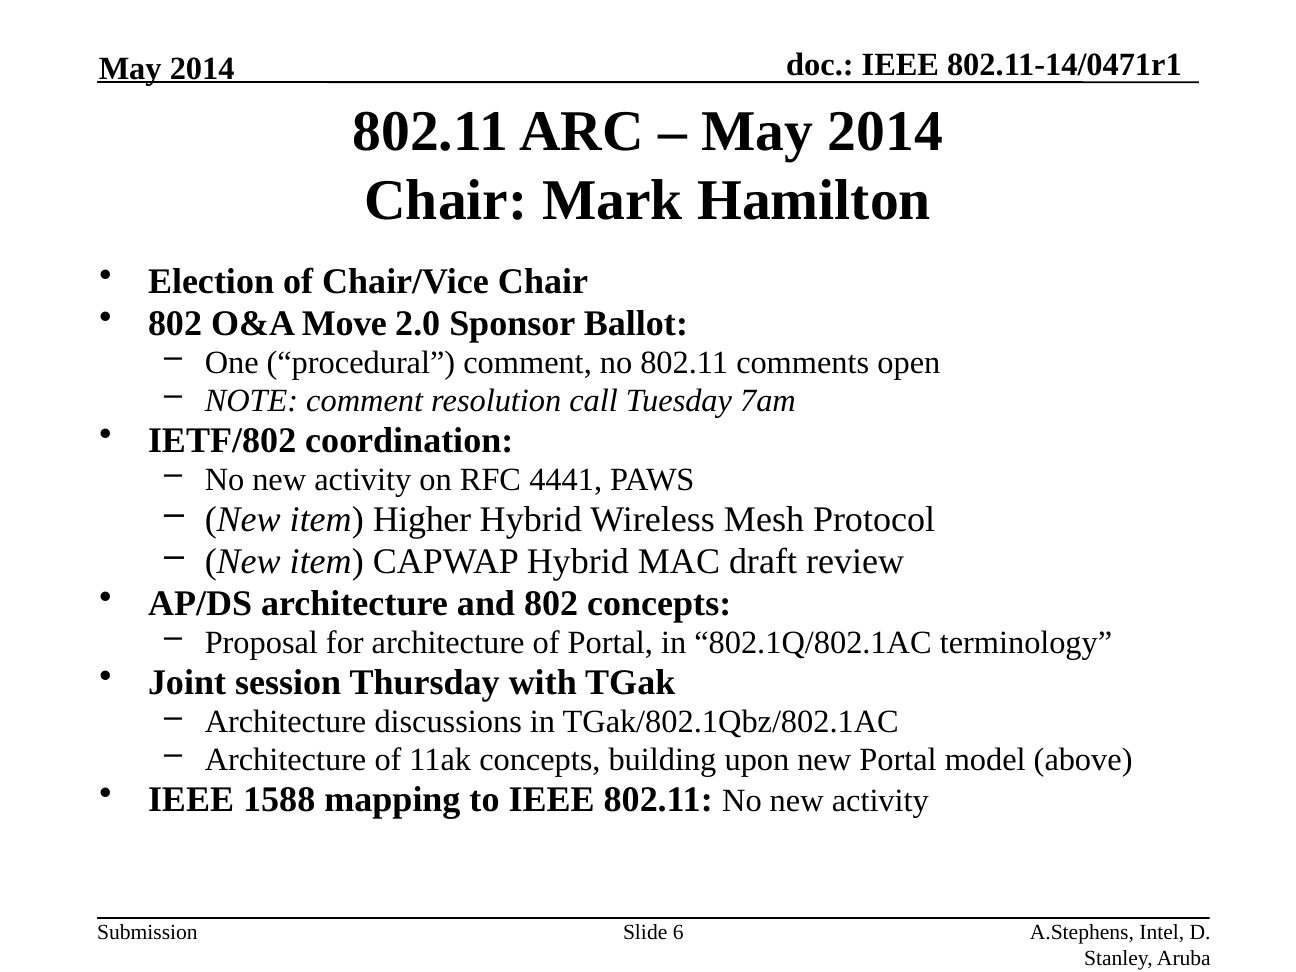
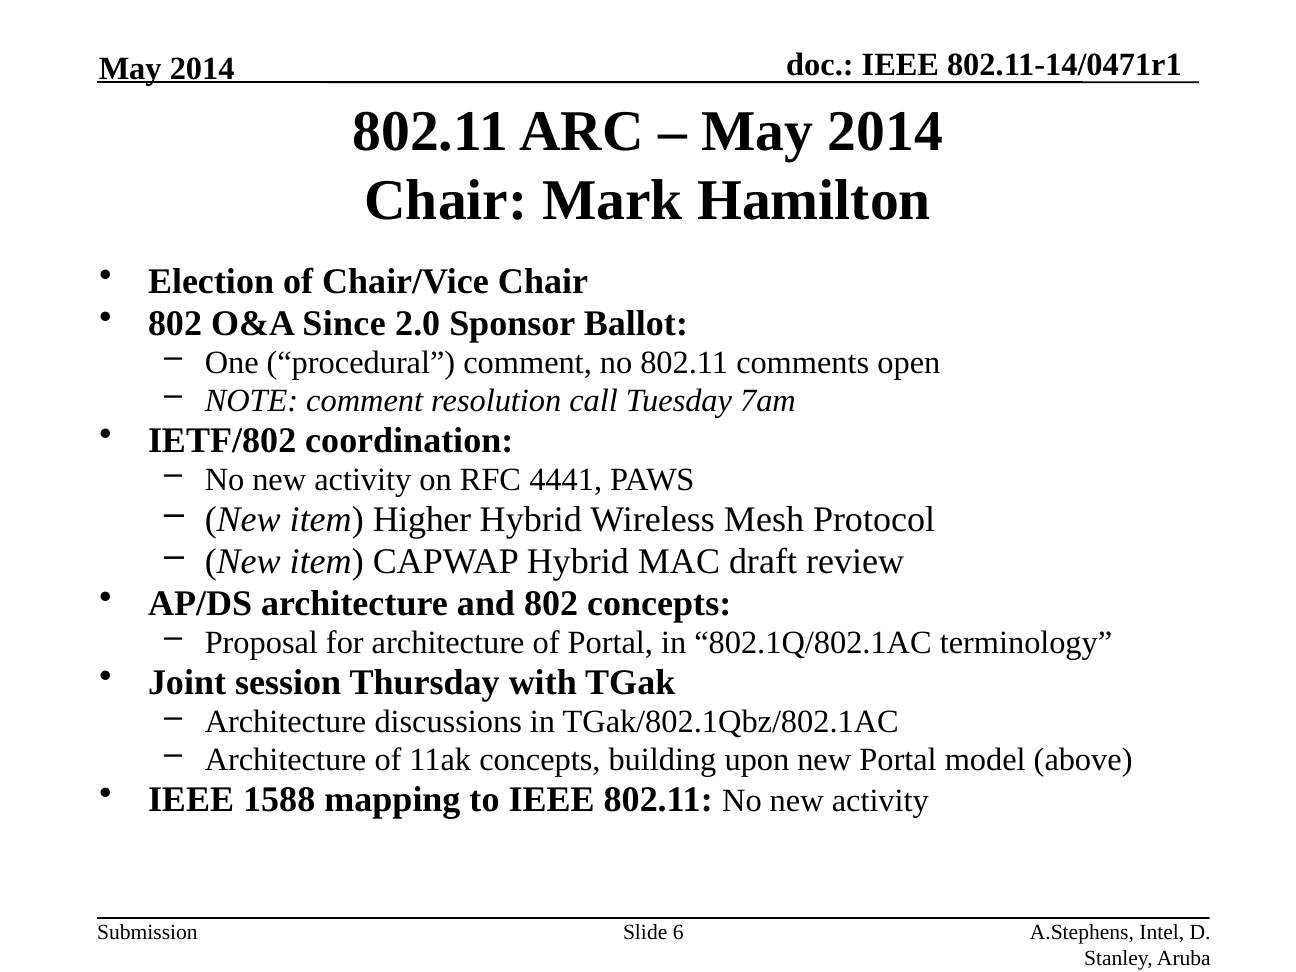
Move: Move -> Since (344, 323)
